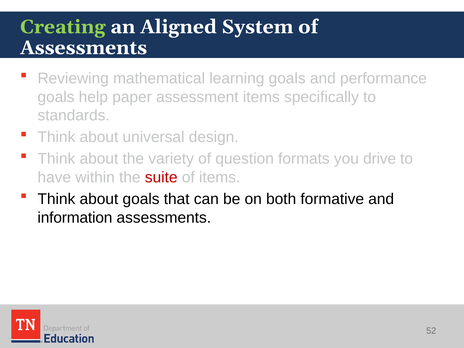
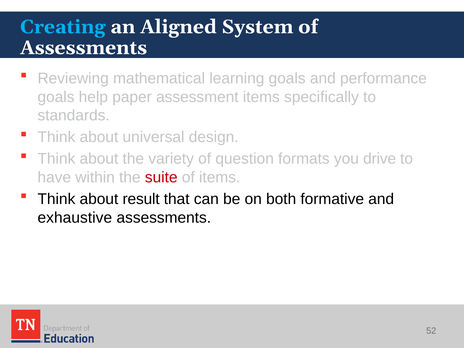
Creating colour: light green -> light blue (63, 27)
about goals: goals -> result (141, 199)
information: information -> exhaustive (75, 218)
